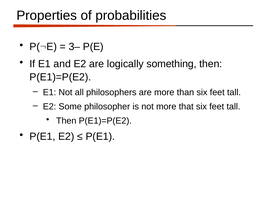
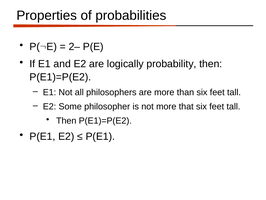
3–: 3– -> 2– (74, 47)
something: something -> probability (171, 64)
